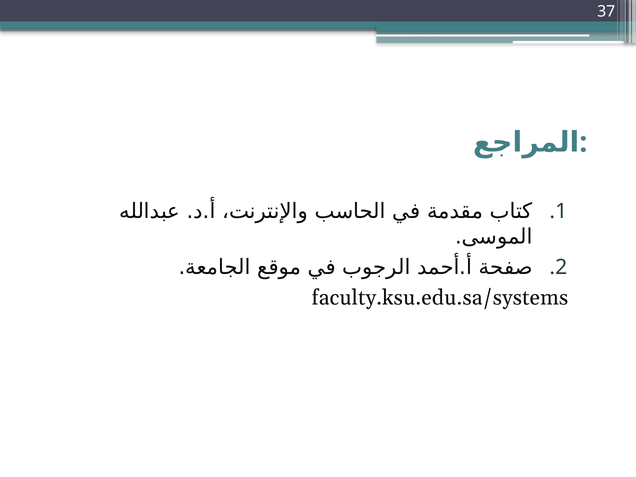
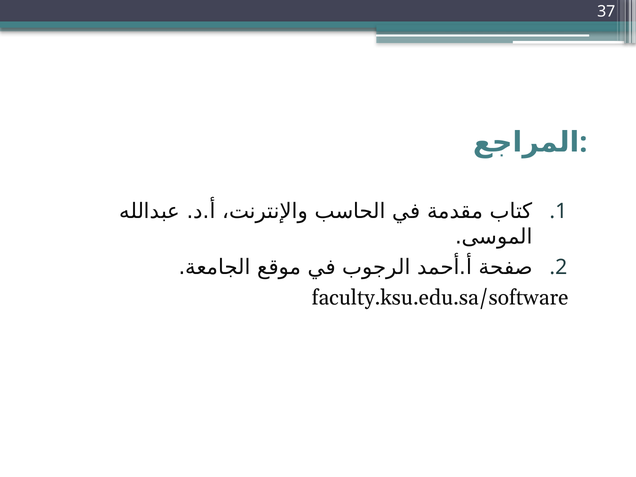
faculty.ksu.edu.sa/systems: faculty.ksu.edu.sa/systems -> faculty.ksu.edu.sa/software (440, 298)
